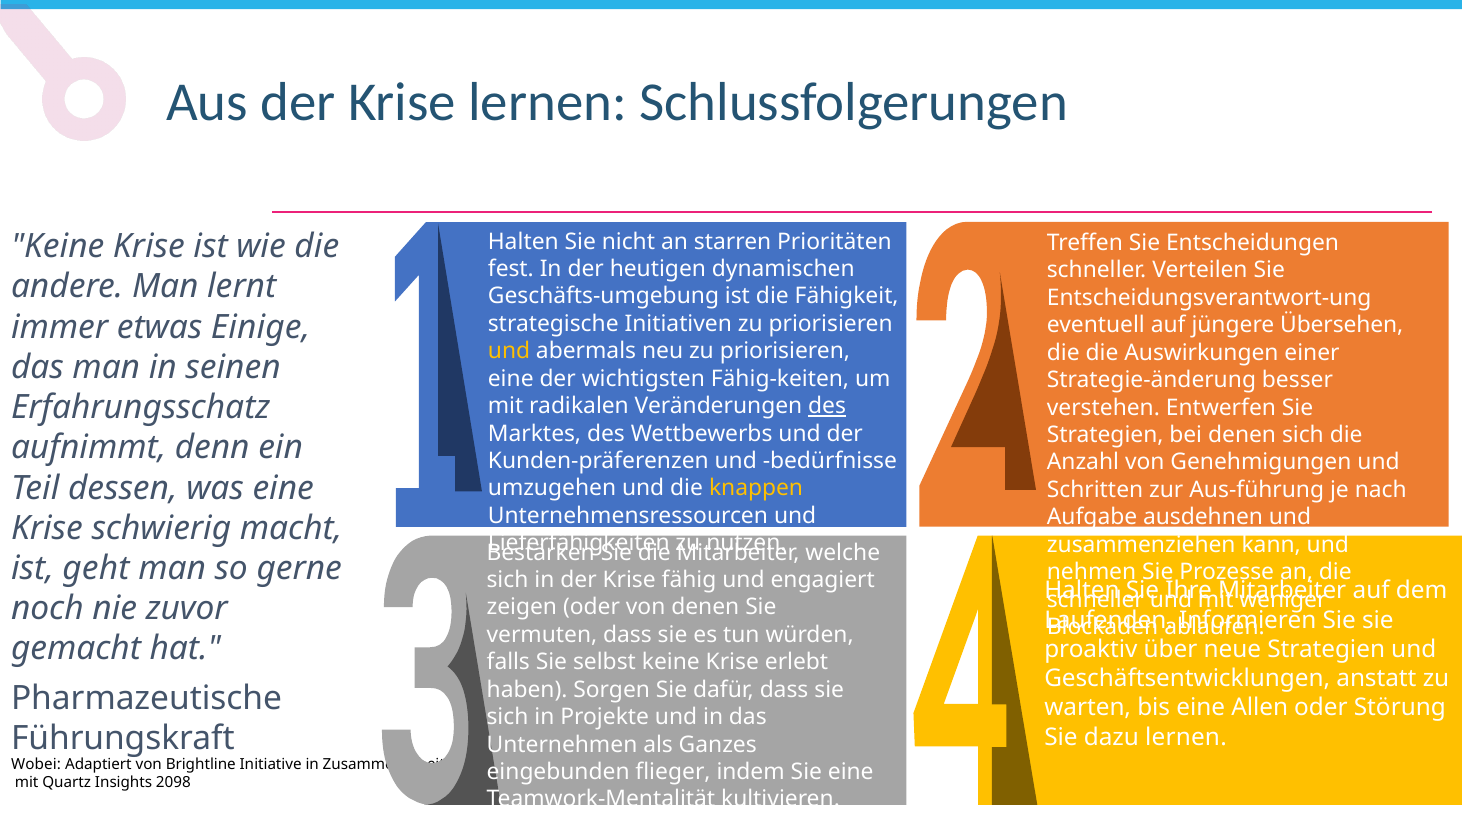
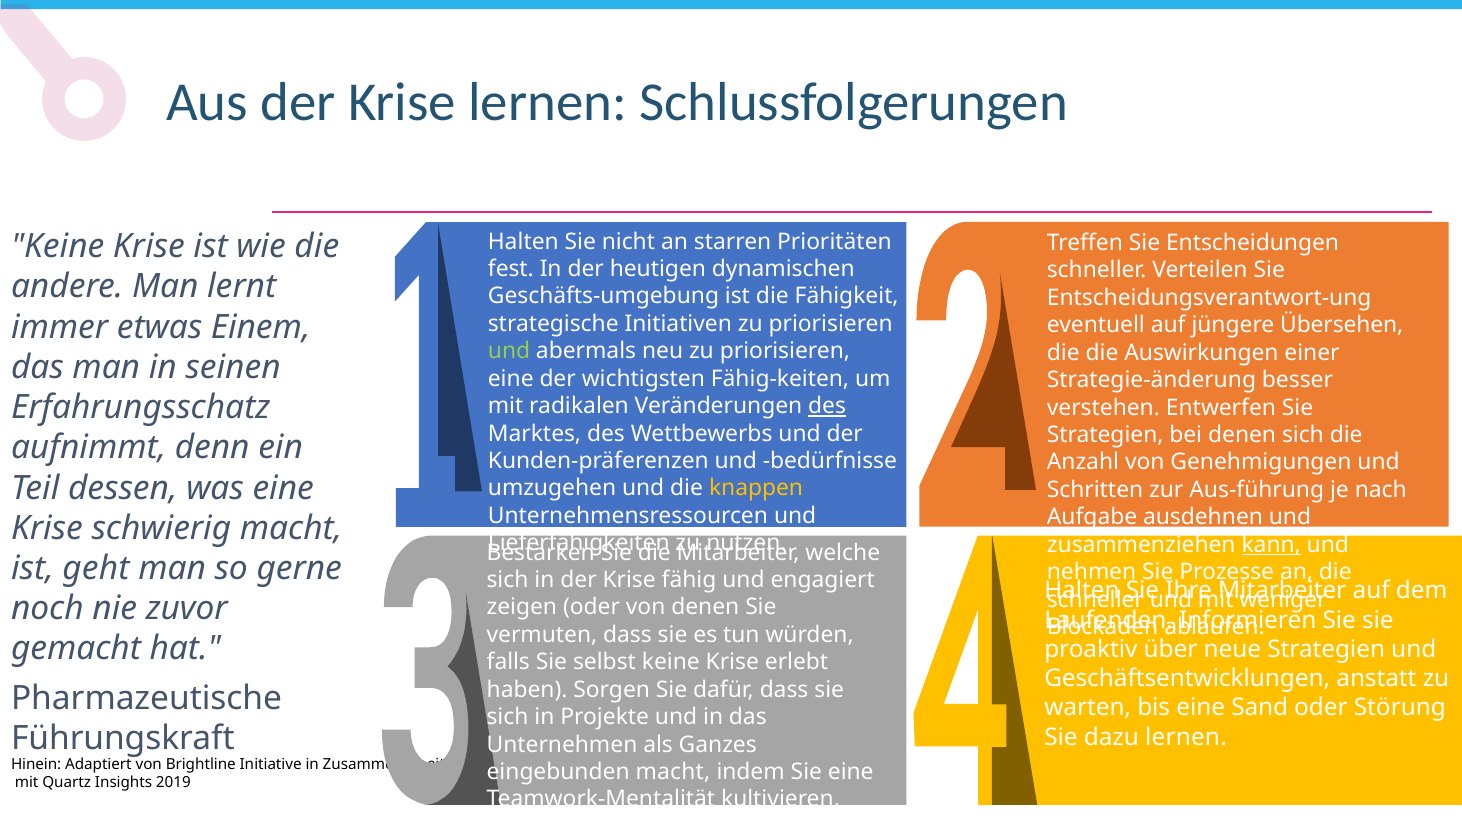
Einige: Einige -> Einem (261, 327)
und colour: yellow -> light green (509, 351)
kann underline: none -> present (1271, 544)
Allen: Allen -> Sand (1260, 707)
Wobei: Wobei -> Hinein (36, 764)
eingebunden flieger: flieger -> macht (673, 771)
2098: 2098 -> 2019 (173, 782)
